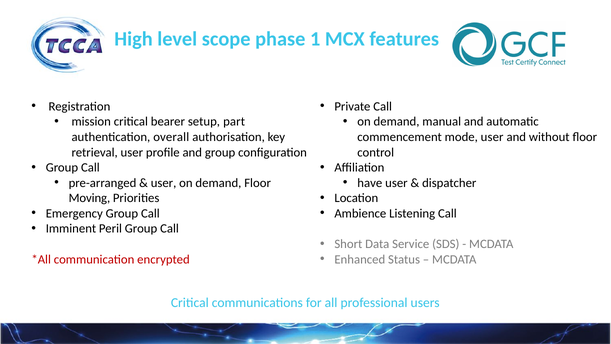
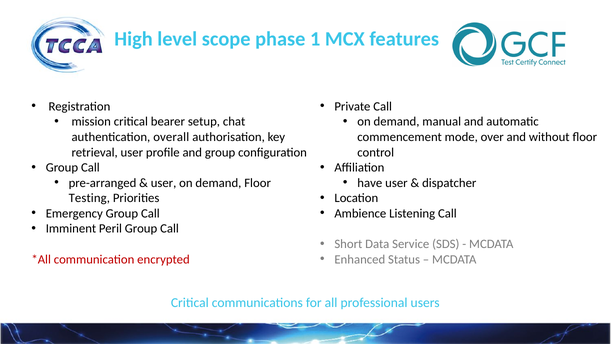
part: part -> chat (234, 122)
mode user: user -> over (492, 137)
Moving: Moving -> Testing (89, 198)
